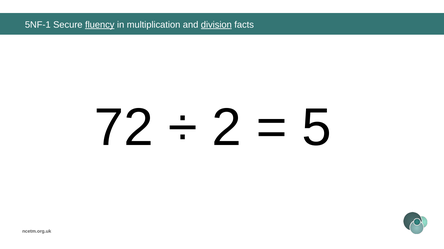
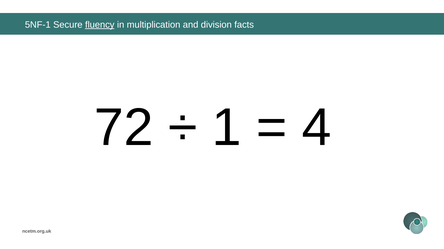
division underline: present -> none (216, 25)
2: 2 -> 1 (227, 128)
5: 5 -> 4 (316, 128)
